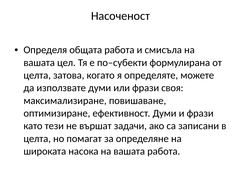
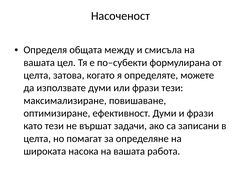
общата работа: работа -> между (119, 50)
фрази своя: своя -> тези (172, 88)
